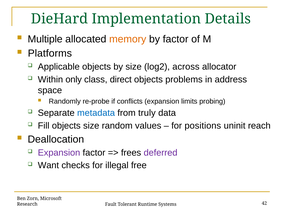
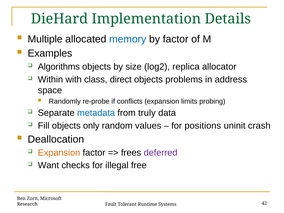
memory colour: orange -> blue (128, 39)
Platforms: Platforms -> Examples (50, 53)
Applicable: Applicable -> Algorithms (59, 67)
across: across -> replica (186, 67)
only: only -> with (74, 79)
objects size: size -> only (91, 126)
reach: reach -> crash (259, 126)
Expansion colour: purple -> orange (59, 153)
